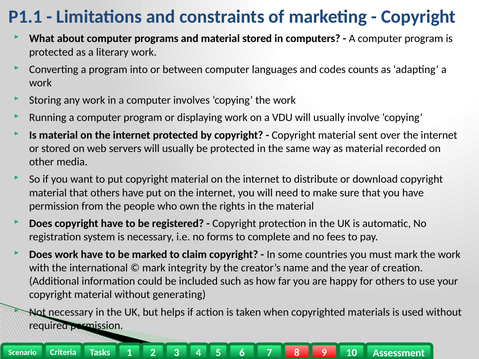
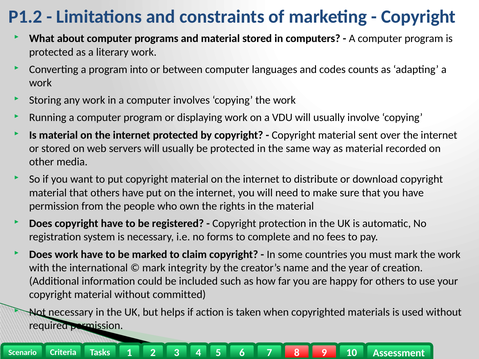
P1.1: P1.1 -> P1.2 (25, 17)
generating: generating -> committed (179, 295)
